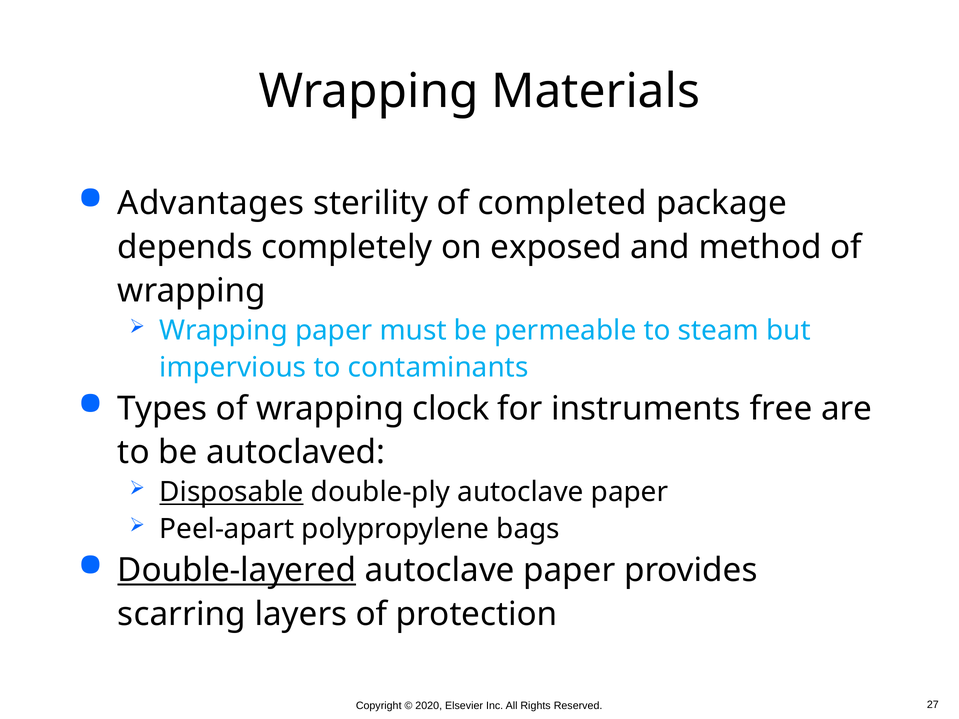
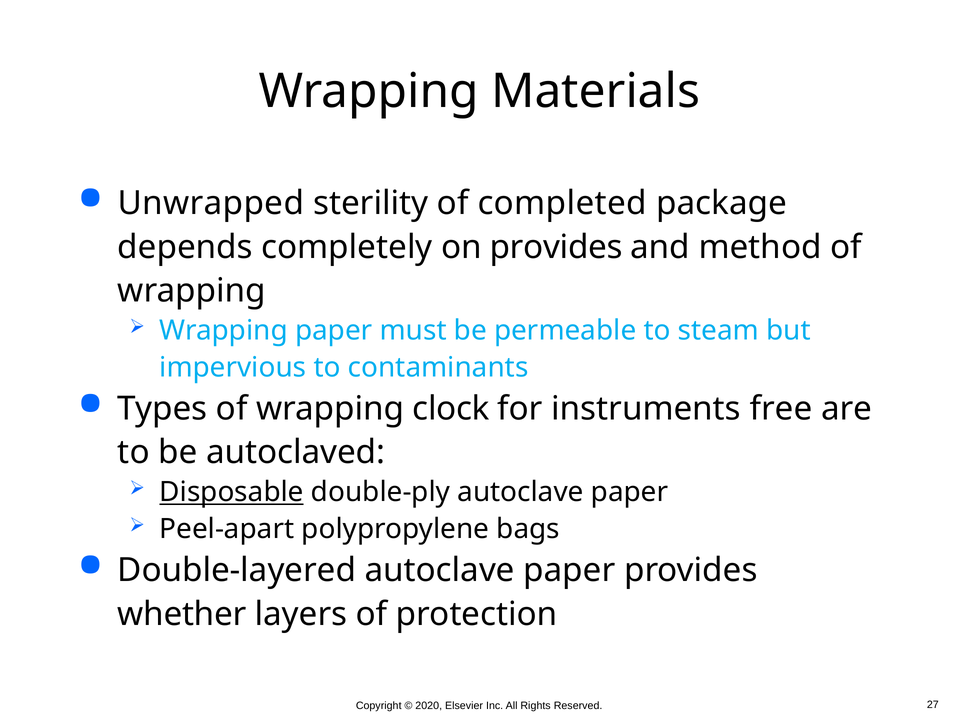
Advantages: Advantages -> Unwrapped (211, 203)
on exposed: exposed -> provides (556, 247)
Double-layered underline: present -> none (237, 570)
scarring: scarring -> whether (182, 614)
